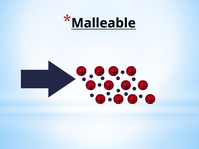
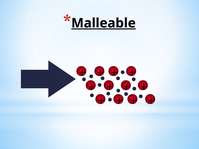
Malleable underline: none -> present (103, 23)
